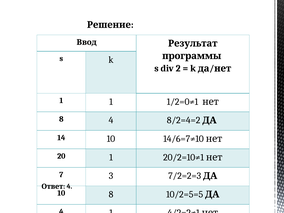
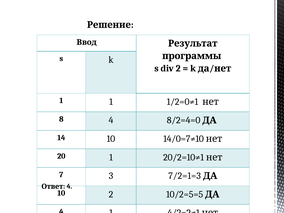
8/2=4=2: 8/2=4=2 -> 8/2=4=0 (184, 120)
14/6=7≠10: 14/6=7≠10 -> 14/0=7≠10 (184, 139)
7/2=2=3: 7/2=2=3 -> 7/2=1=3 (185, 176)
10 8: 8 -> 2 (111, 194)
